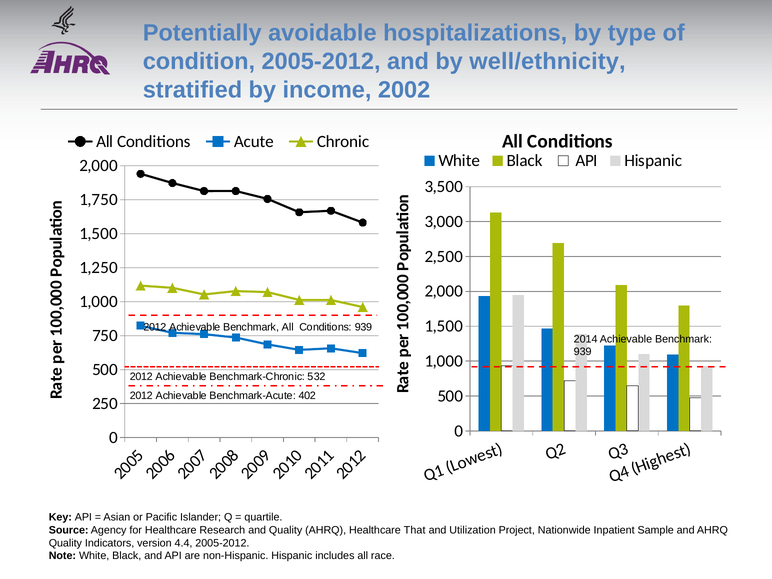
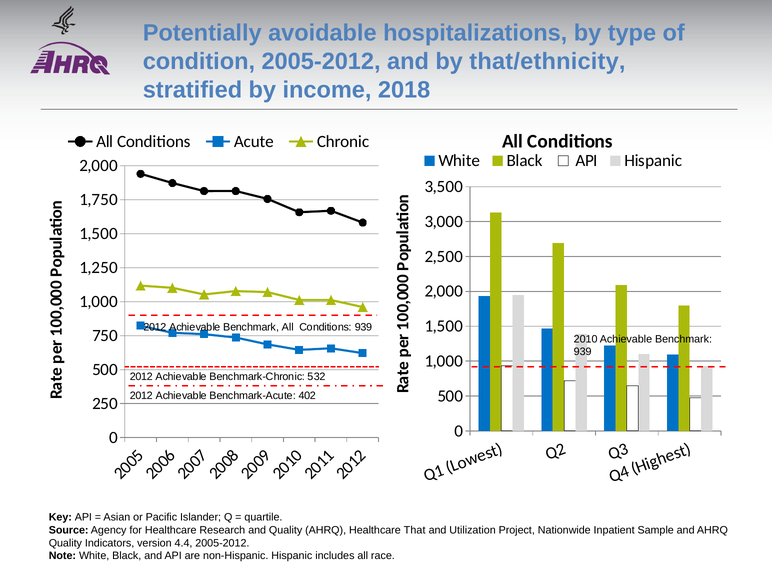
well/ethnicity: well/ethnicity -> that/ethnicity (547, 61)
2002: 2002 -> 2018 (404, 90)
2014: 2014 -> 2010 (586, 339)
